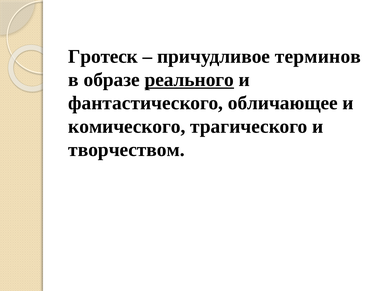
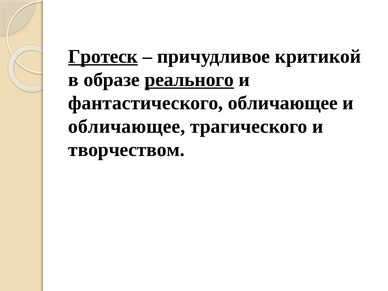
Гротеск underline: none -> present (103, 57)
терминов: терминов -> критикой (318, 57)
комического: комического -> обличающее (127, 126)
